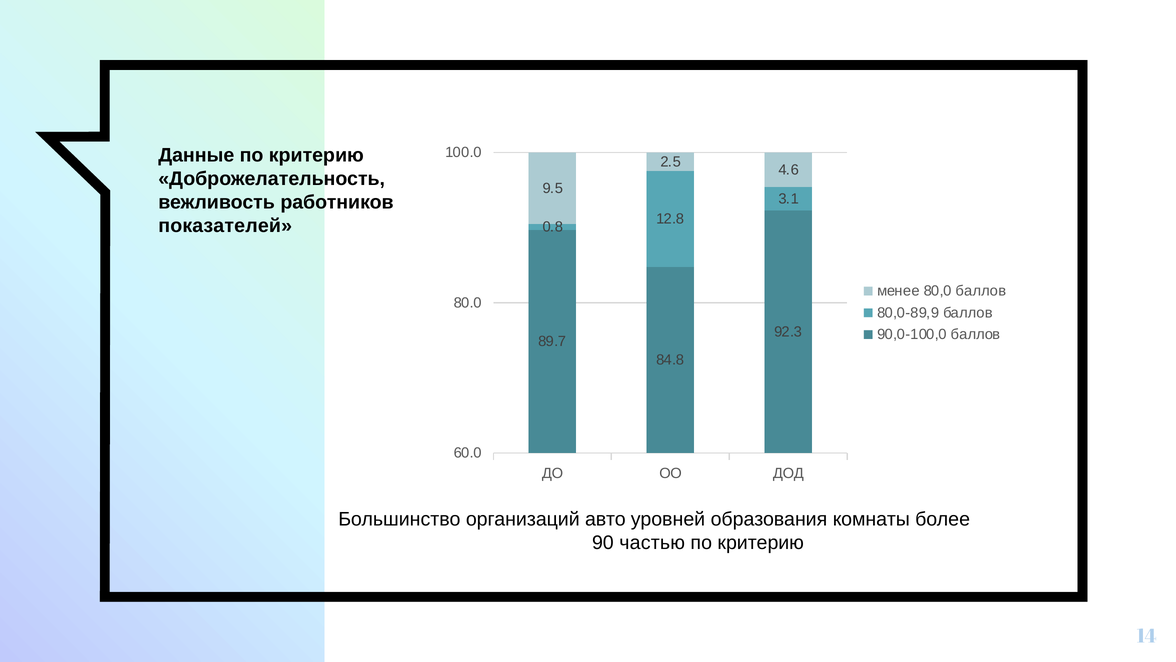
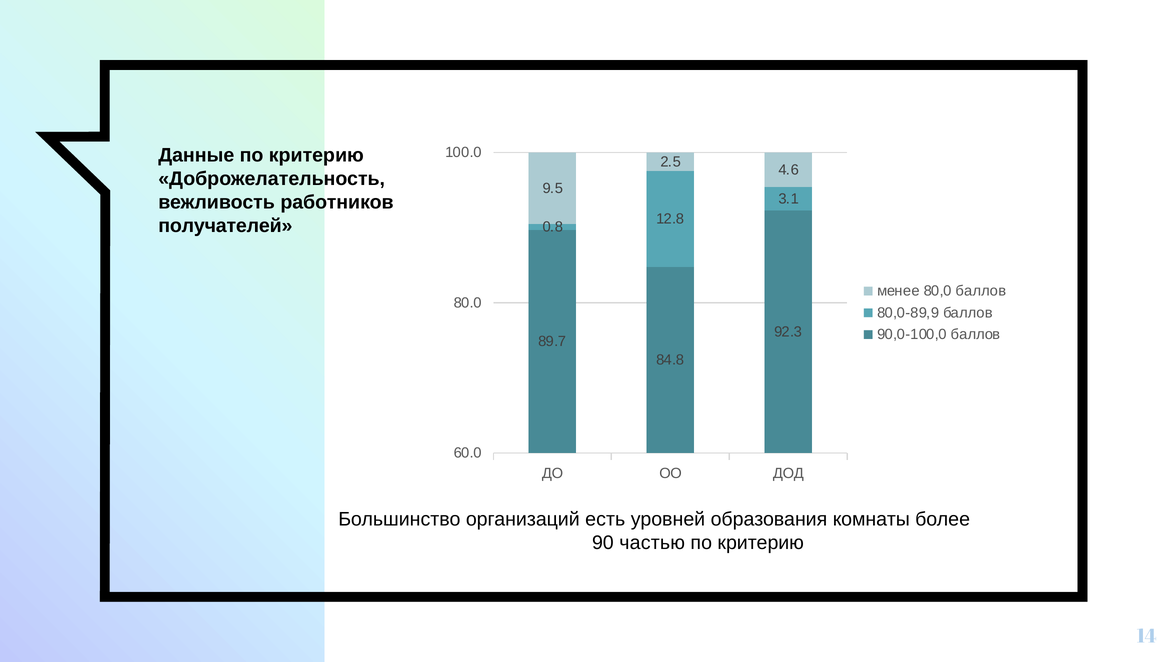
показателей: показателей -> получателей (225, 226)
авто: авто -> есть (605, 519)
